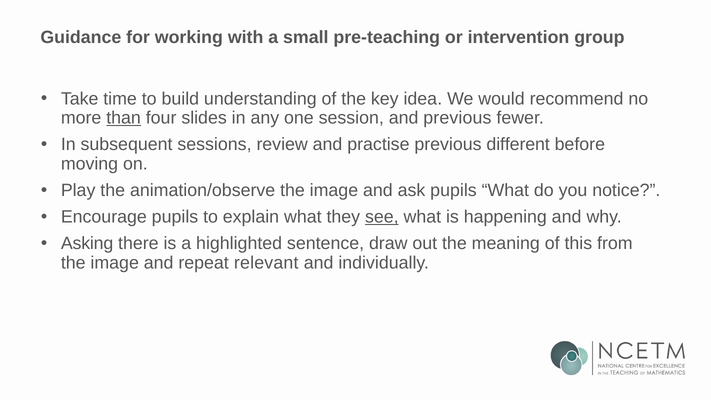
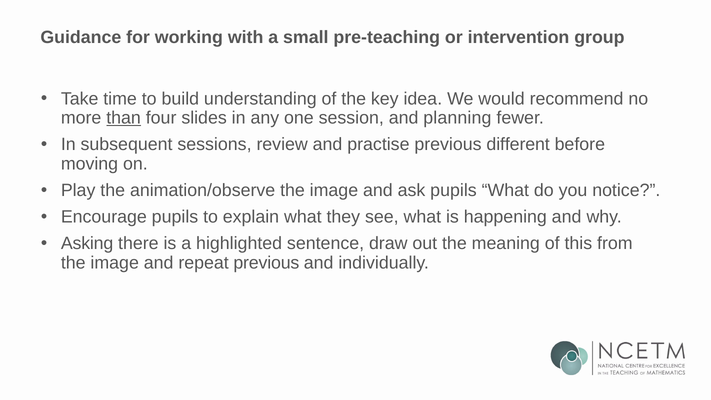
and previous: previous -> planning (457, 118)
see underline: present -> none (382, 217)
repeat relevant: relevant -> previous (266, 263)
